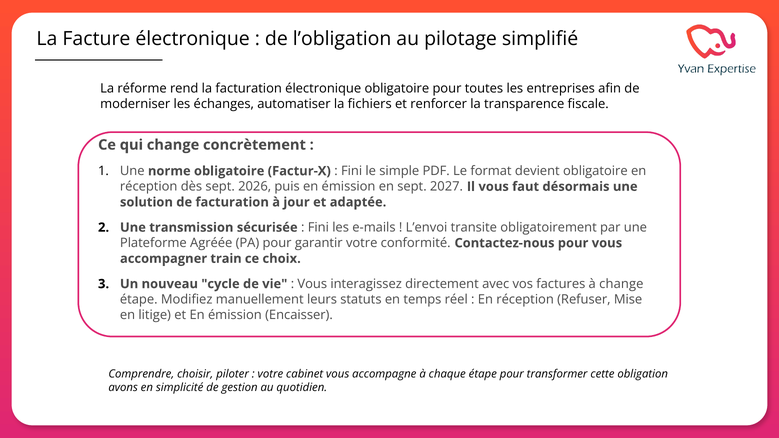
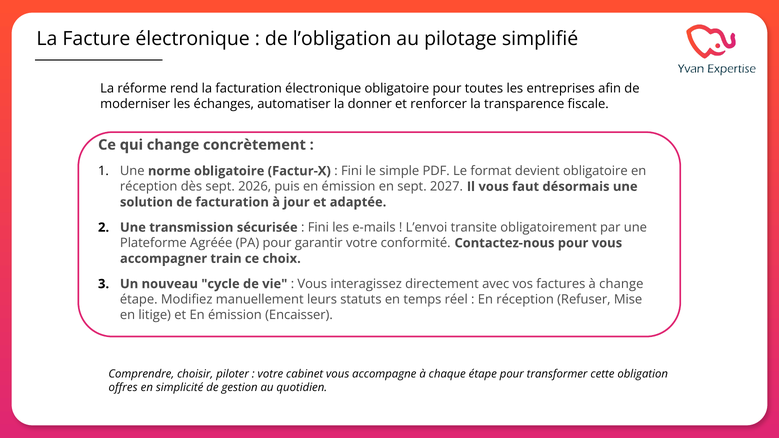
fichiers: fichiers -> donner (370, 104)
avons: avons -> offres (123, 388)
